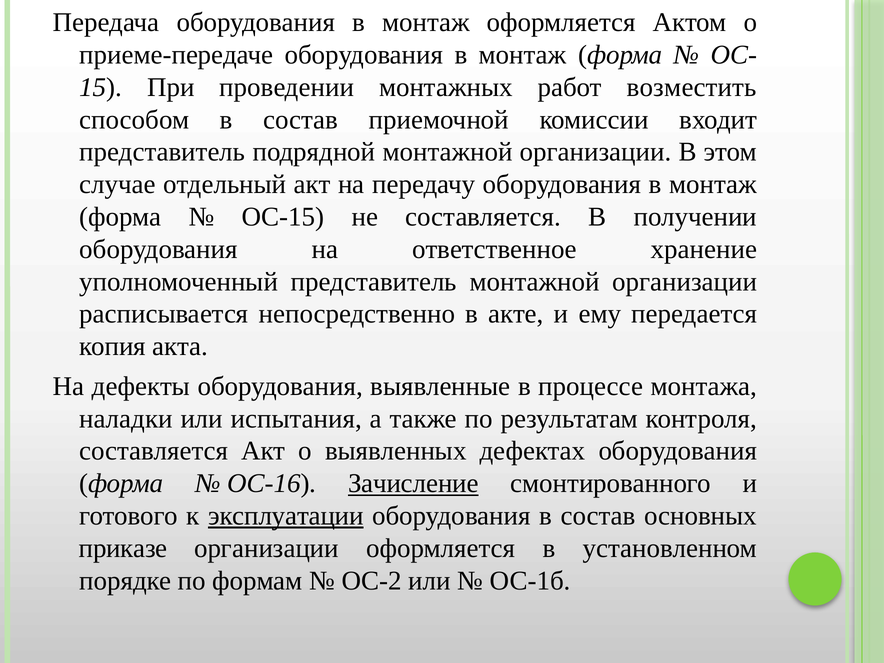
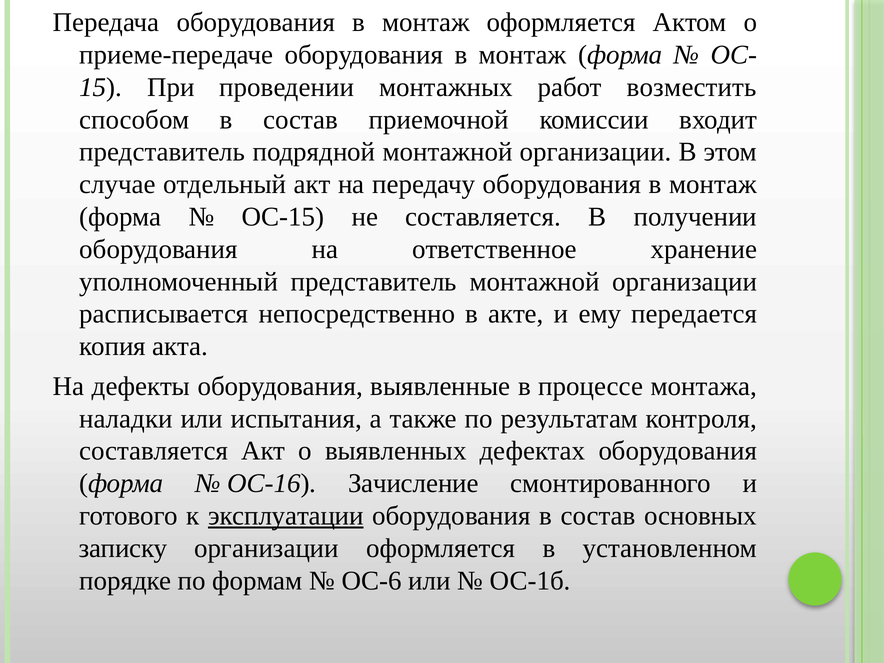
Зачисление underline: present -> none (413, 483)
приказе: приказе -> записку (123, 548)
ОС-2: ОС-2 -> ОС-6 (372, 581)
